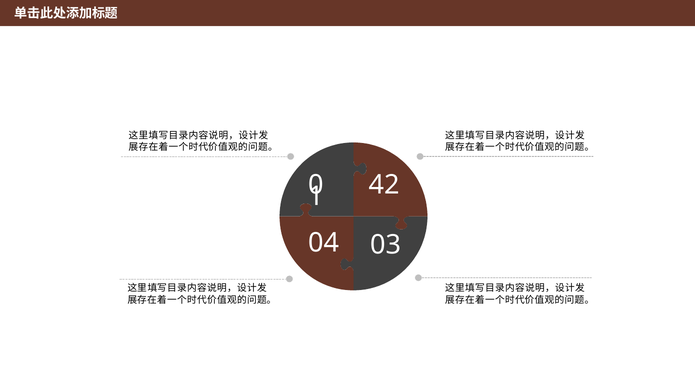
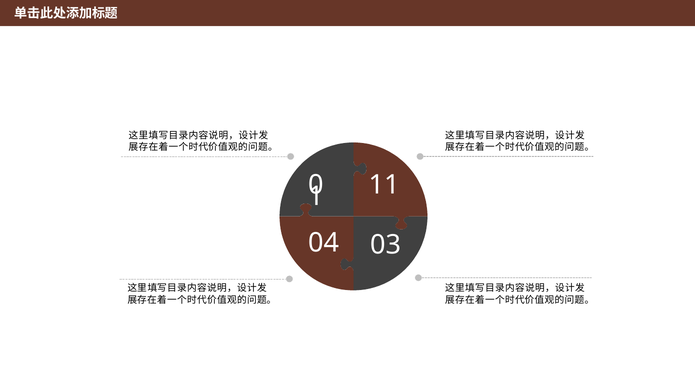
42: 42 -> 11 (384, 185)
